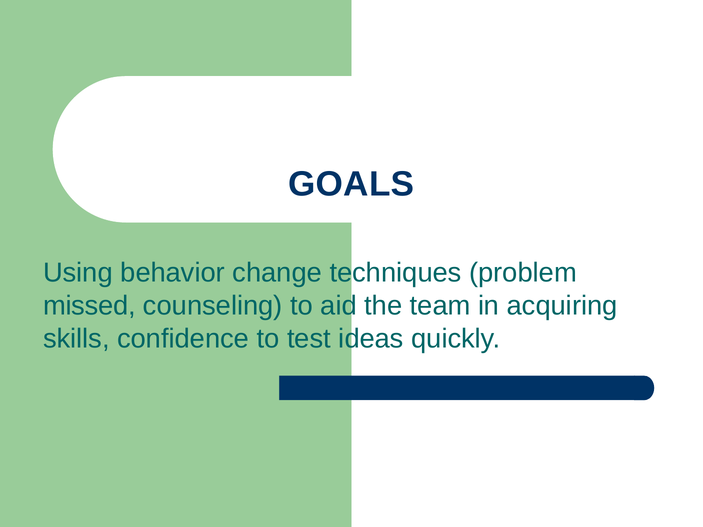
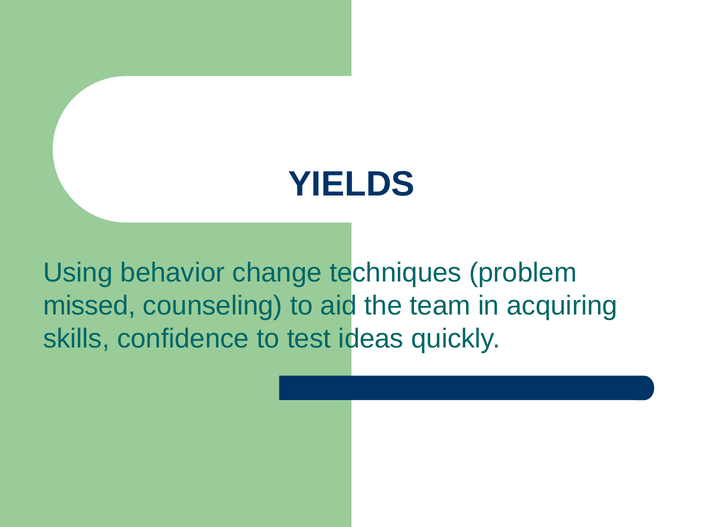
GOALS: GOALS -> YIELDS (351, 184)
